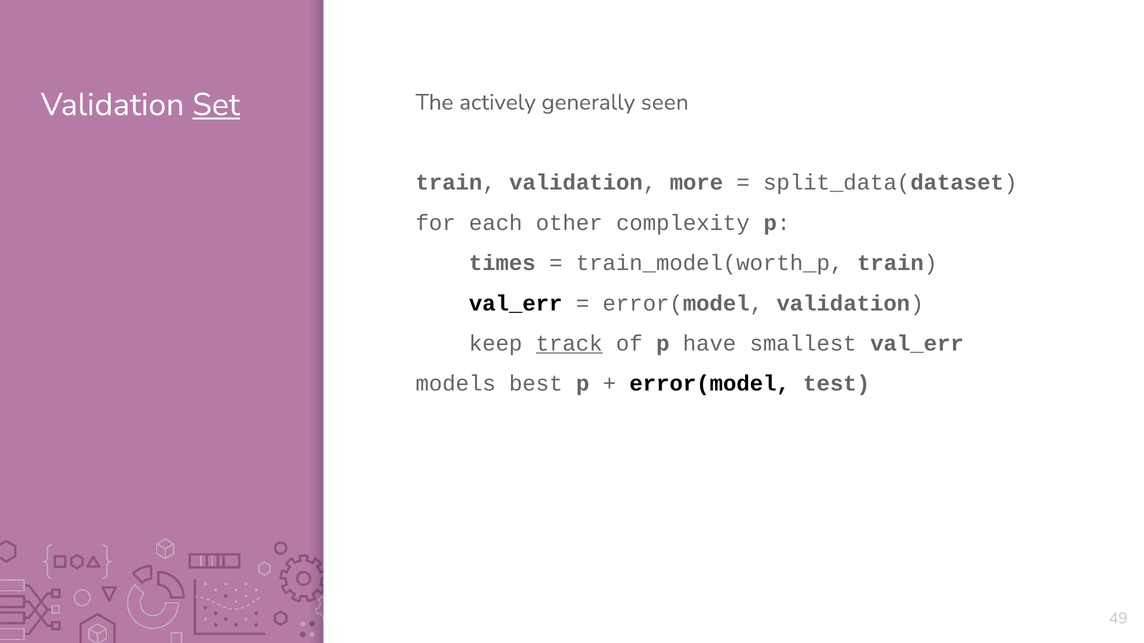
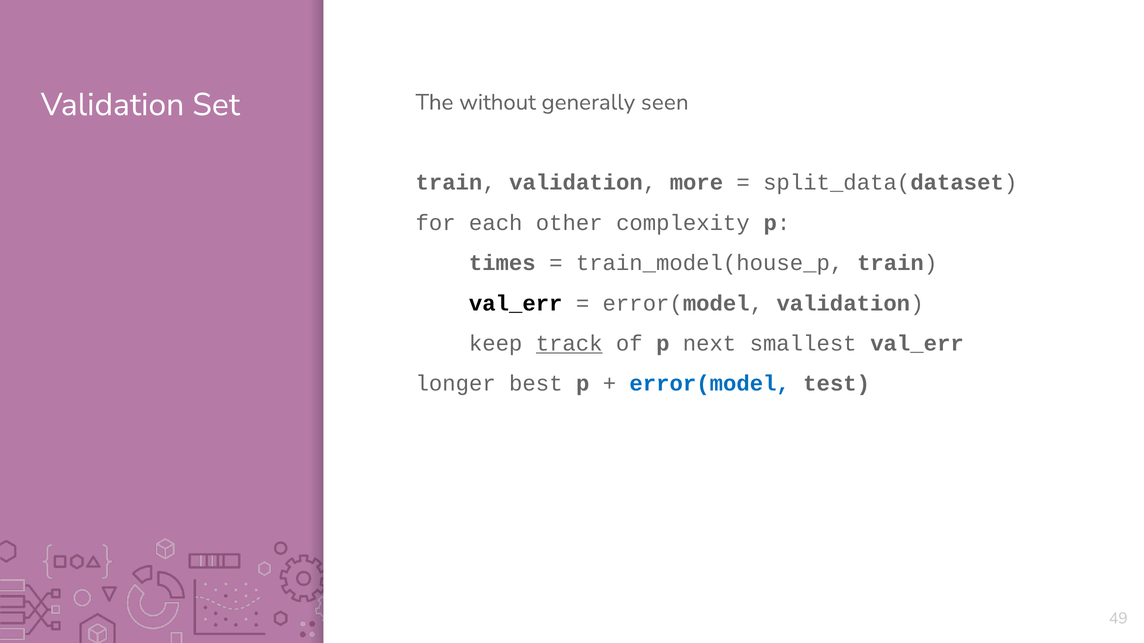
Set underline: present -> none (216, 105)
actively: actively -> without (498, 102)
train_model(worth_p: train_model(worth_p -> train_model(house_p (710, 263)
have: have -> next (710, 344)
models: models -> longer (456, 384)
error(model colour: black -> blue (710, 384)
